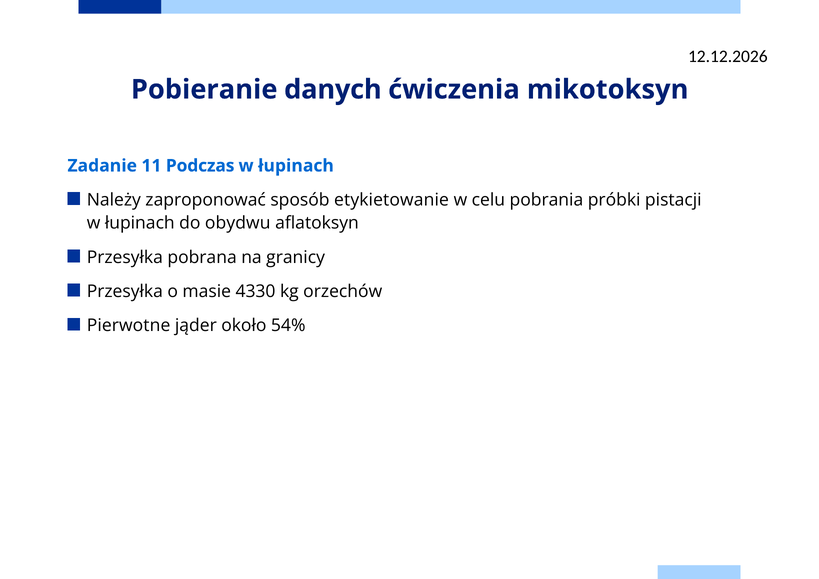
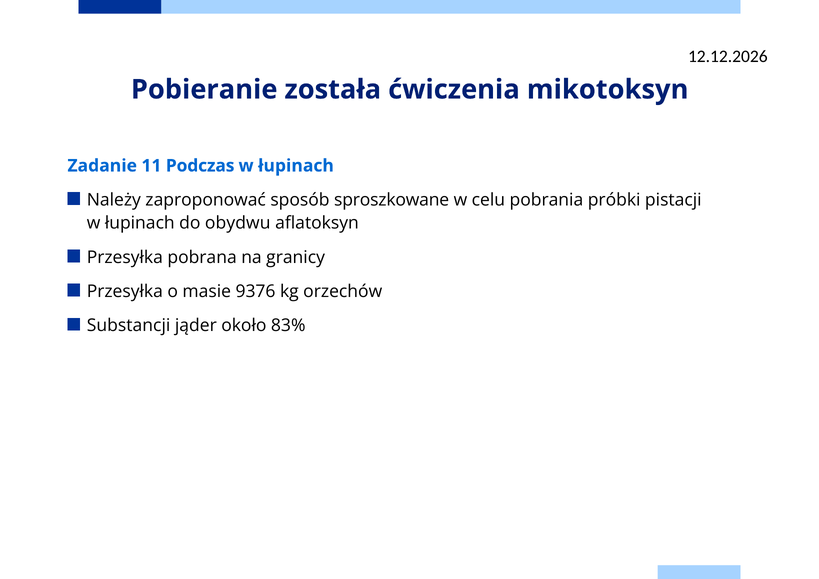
danych: danych -> została (333, 90)
etykietowanie: etykietowanie -> sproszkowane (392, 200)
4330: 4330 -> 9376 (256, 291)
Pierwotne: Pierwotne -> Substancji (129, 325)
54%: 54% -> 83% (288, 325)
